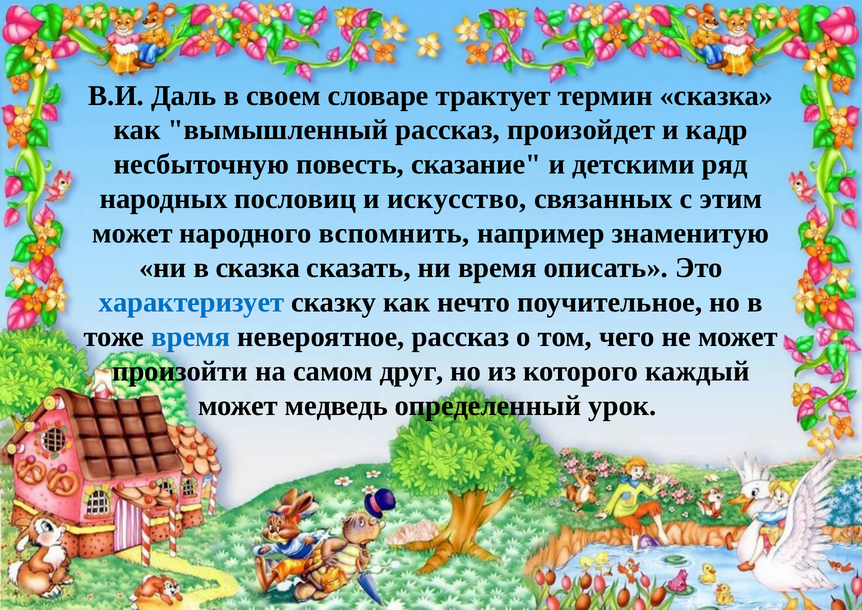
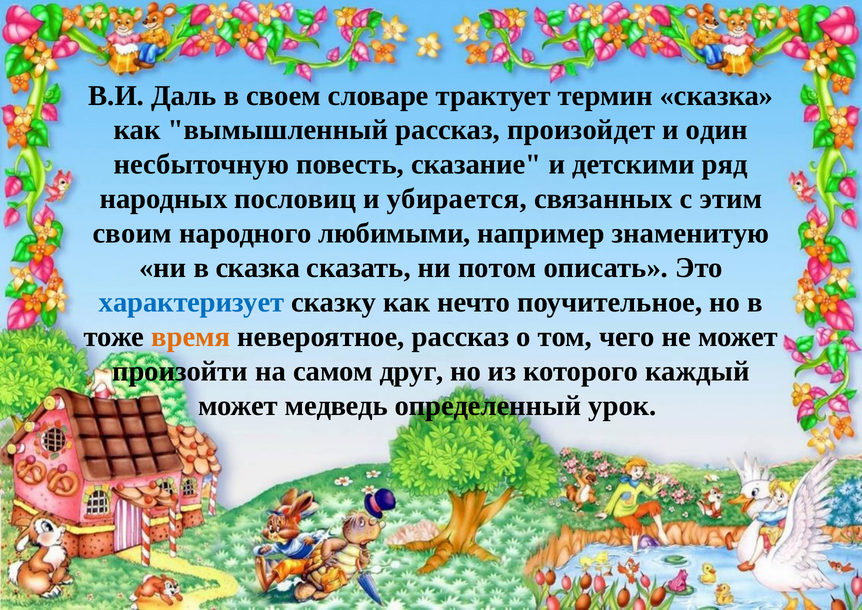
кадр: кадр -> один (717, 130)
искусство: искусство -> убирается (457, 199)
может: может -> своим (132, 233)
вспомнить: вспомнить -> любимыми (394, 233)
ни время: время -> потом (497, 268)
время colour: blue -> orange (191, 336)
